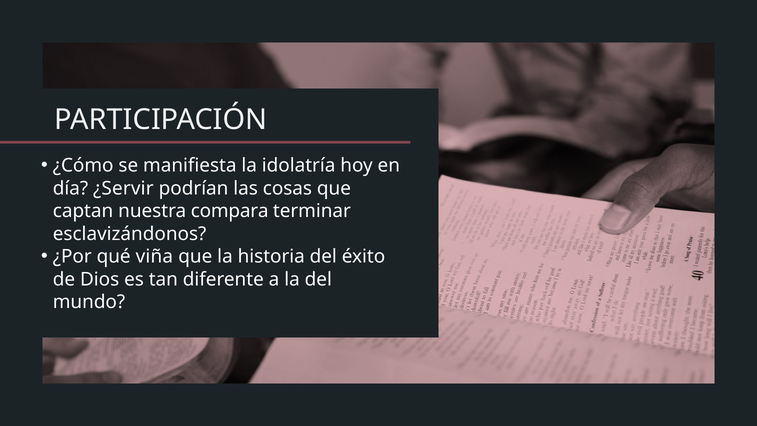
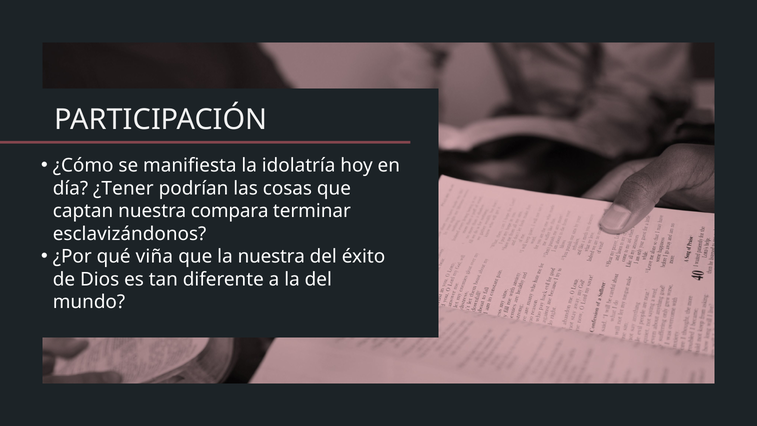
¿Servir: ¿Servir -> ¿Tener (123, 188)
la historia: historia -> nuestra (271, 256)
